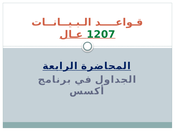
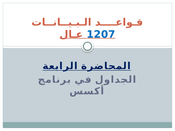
1207 colour: green -> blue (101, 35)
